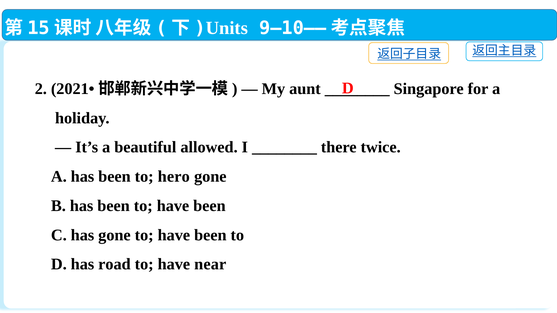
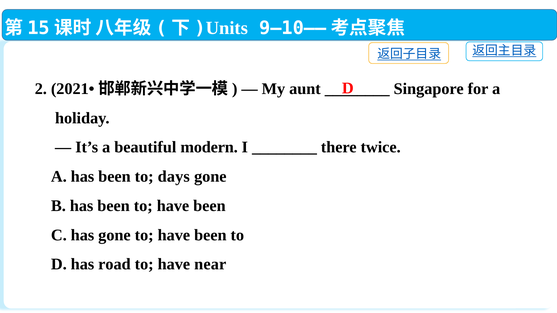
allowed: allowed -> modern (209, 147)
hero: hero -> days (174, 177)
